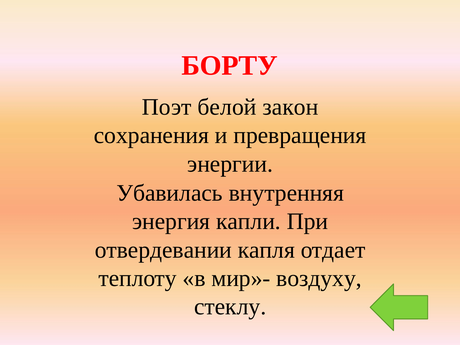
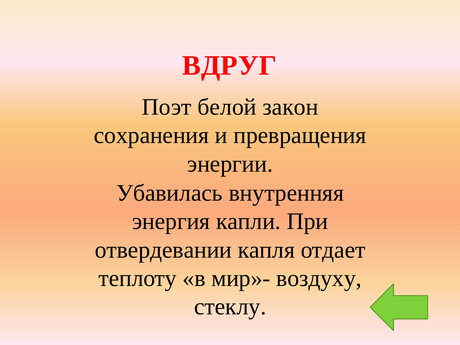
БОРТУ: БОРТУ -> ВДРУГ (229, 66)
